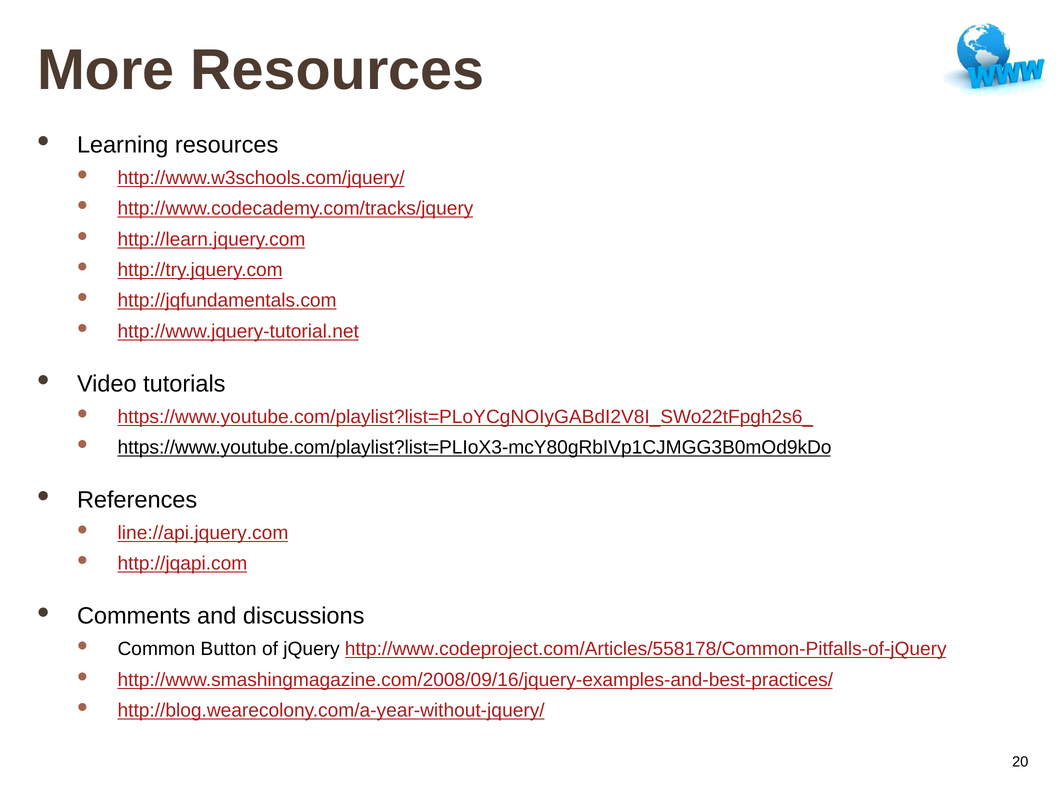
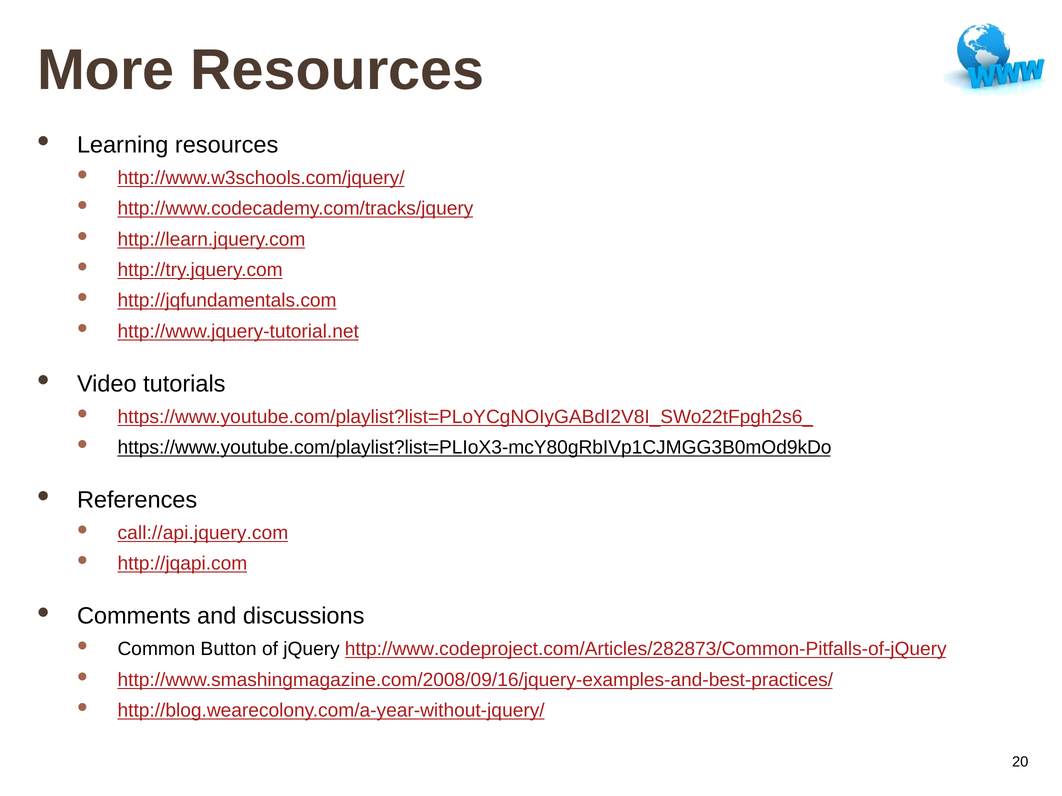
line://api.jquery.com: line://api.jquery.com -> call://api.jquery.com (203, 533)
http://www.codeproject.com/Articles/558178/Common-Pitfalls-of-jQuery: http://www.codeproject.com/Articles/558178/Common-Pitfalls-of-jQuery -> http://www.codeproject.com/Articles/282873/Common-Pitfalls-of-jQuery (646, 649)
